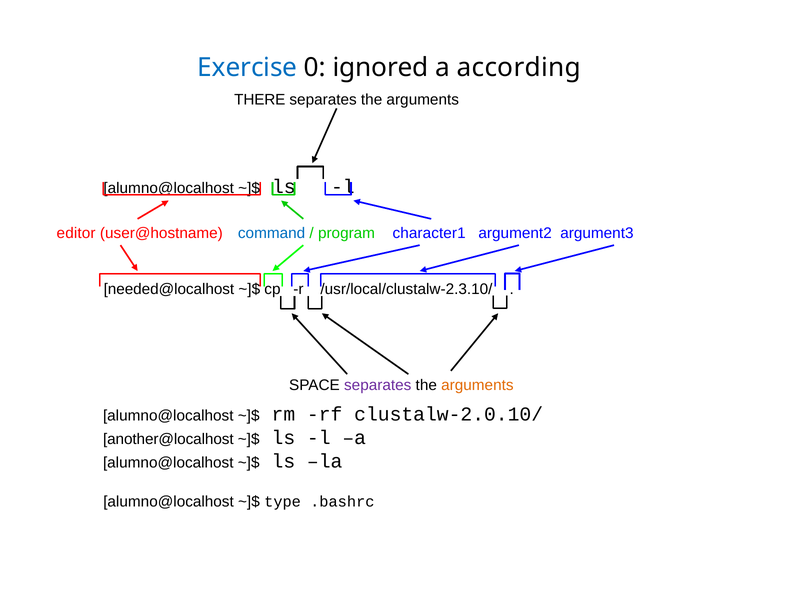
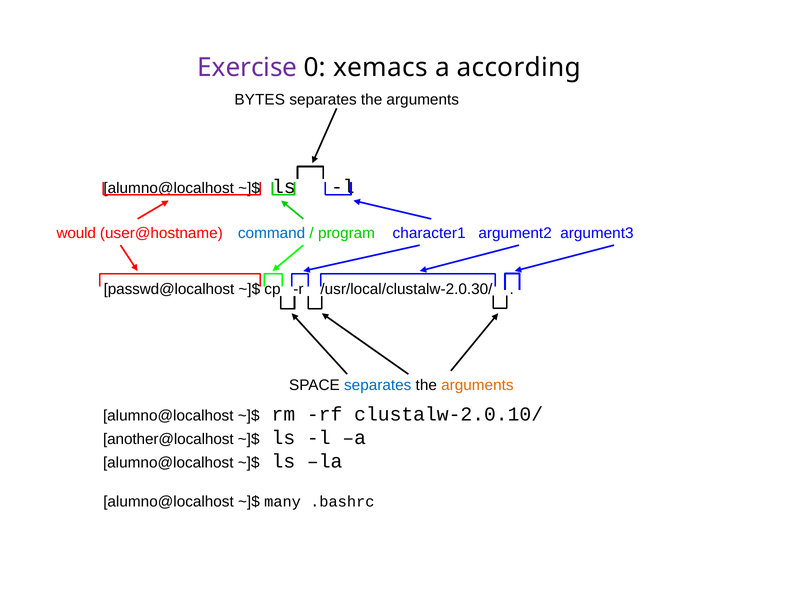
Exercise colour: blue -> purple (247, 67)
ignored: ignored -> xemacs (380, 67)
THERE: THERE -> BYTES (260, 99)
editor: editor -> would (76, 233)
needed@localhost: needed@localhost -> passwd@localhost (169, 289)
/usr/local/clustalw-2.3.10/: /usr/local/clustalw-2.3.10/ -> /usr/local/clustalw-2.0.30/ (406, 289)
separates colour: purple -> blue (378, 385)
type: type -> many (283, 501)
